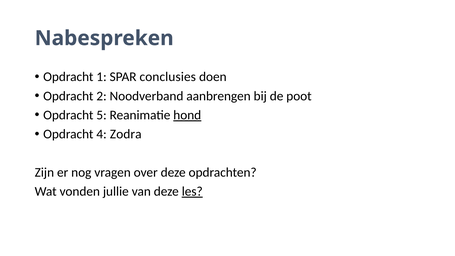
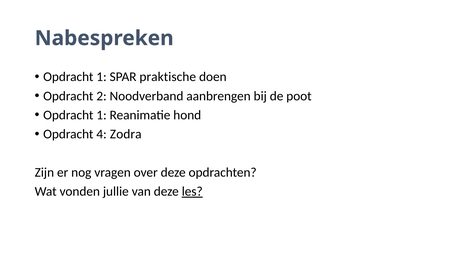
conclusies: conclusies -> praktische (168, 77)
5: 5 -> 1 (102, 115)
hond underline: present -> none (187, 115)
